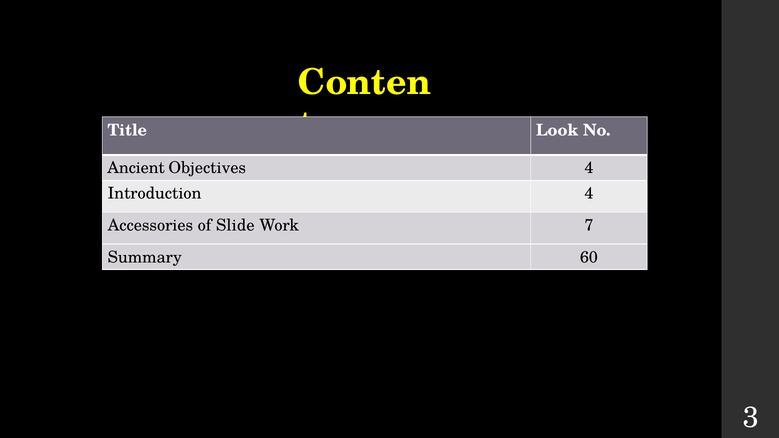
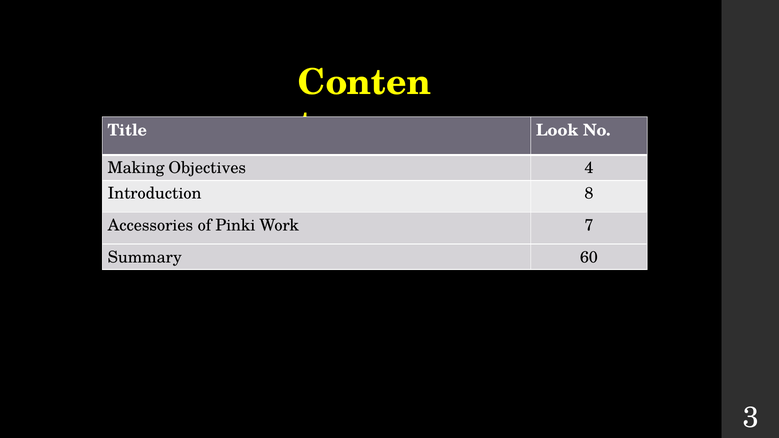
Ancient: Ancient -> Making (136, 168)
Introduction 4: 4 -> 8 (589, 194)
Slide: Slide -> Pinki (235, 225)
